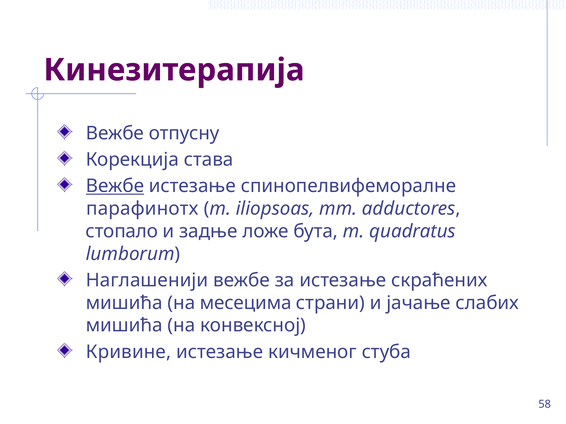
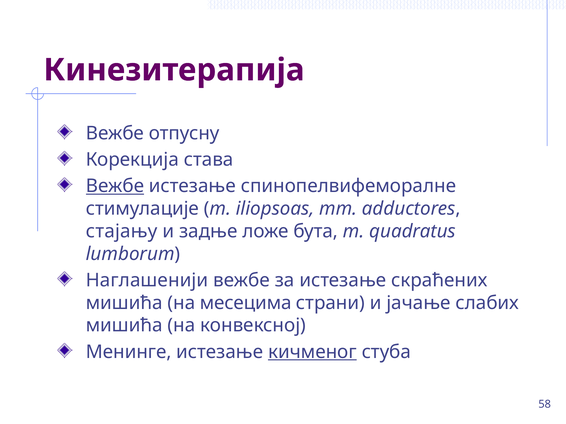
парафинотх: парафинотх -> стимулације (142, 209)
стопало: стопало -> стајању (122, 231)
Кривине: Кривине -> Менинге (129, 352)
кичменог underline: none -> present (312, 352)
